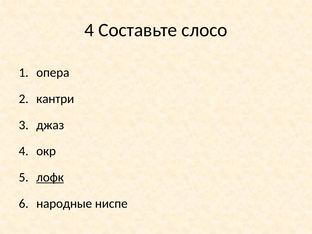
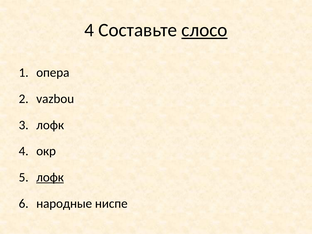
слосо underline: none -> present (204, 30)
кантри: кантри -> vazbou (55, 99)
джаз: джаз -> лофк (50, 125)
